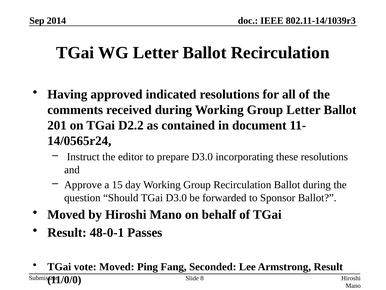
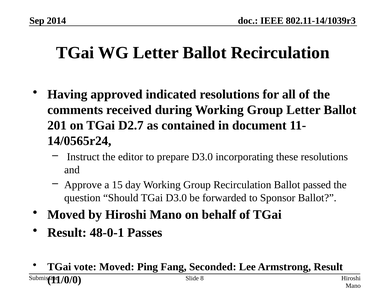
D2.2: D2.2 -> D2.7 (131, 125)
Ballot during: during -> passed (317, 185)
